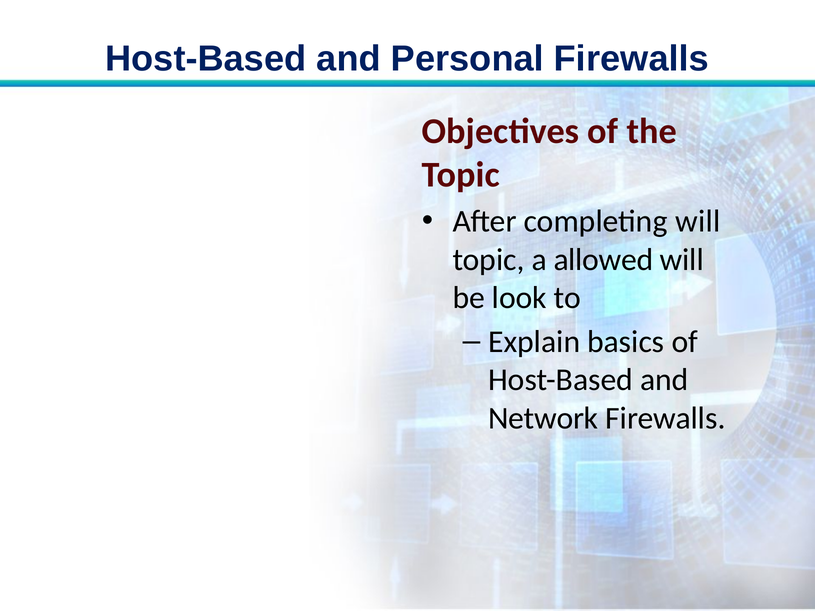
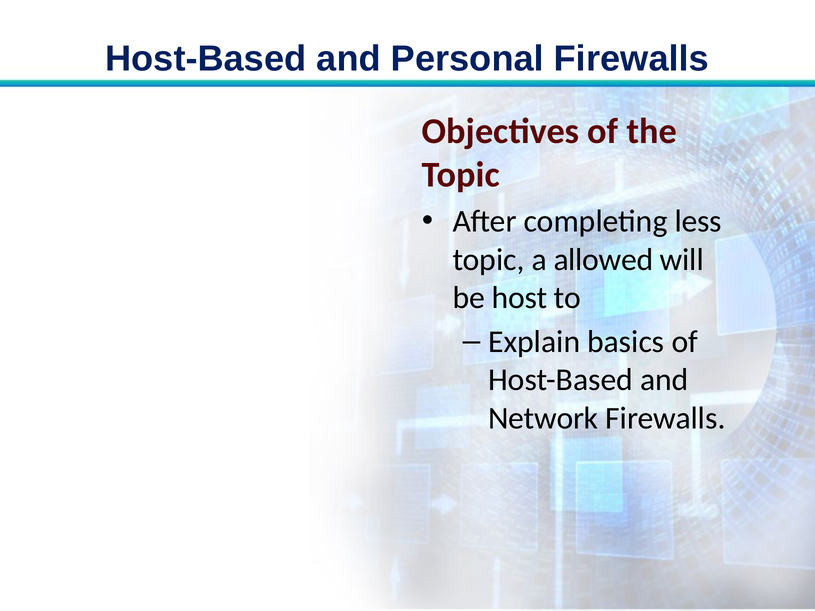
completing will: will -> less (698, 222)
look: look -> host (520, 298)
